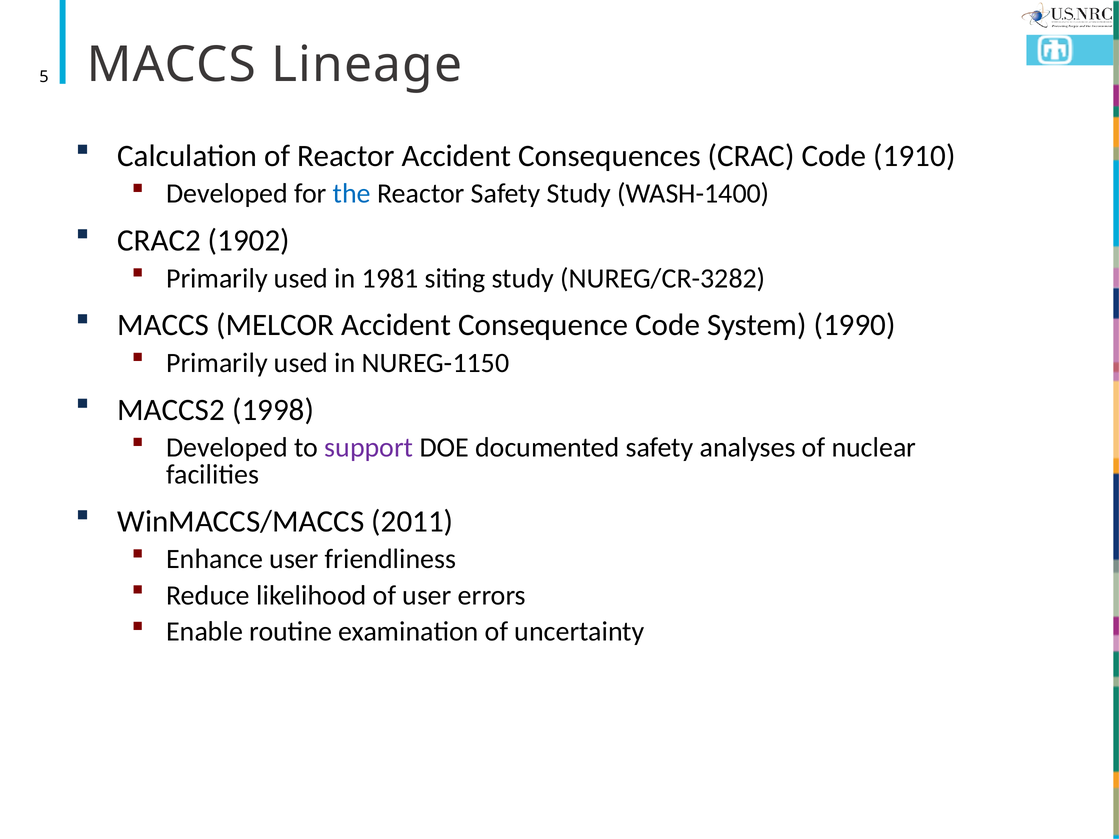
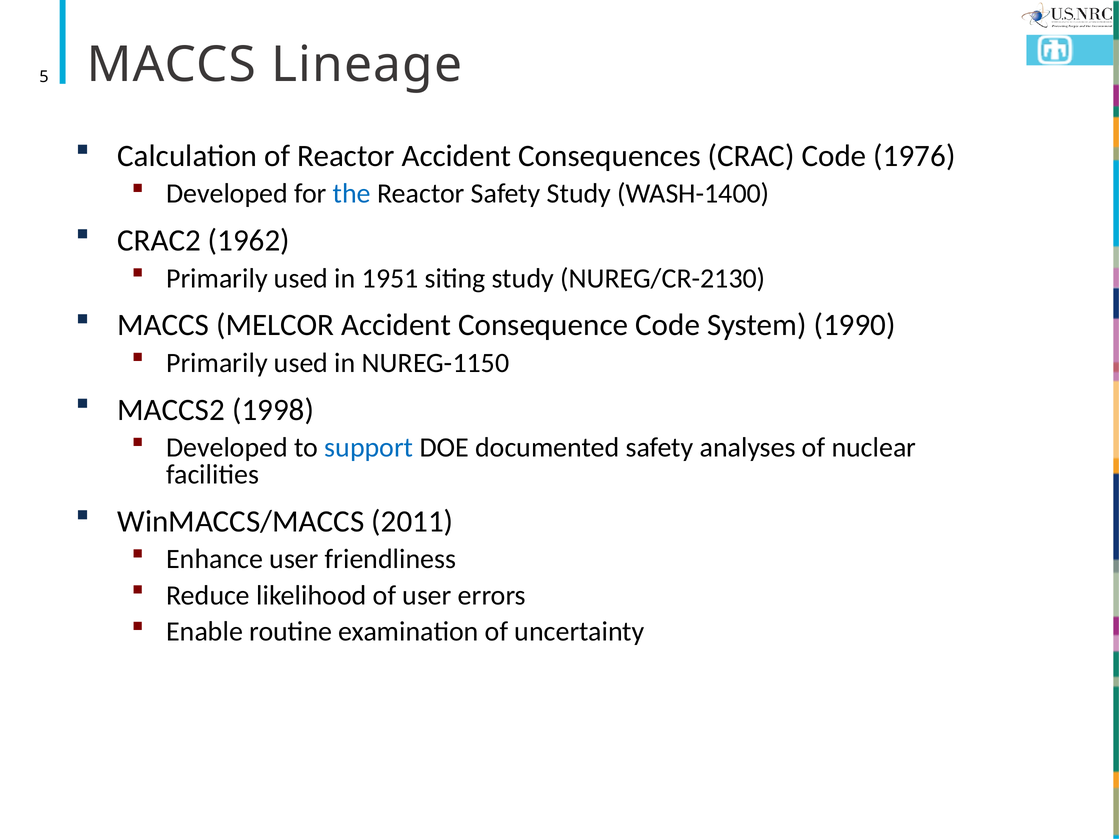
1910: 1910 -> 1976 (914, 156)
1902: 1902 -> 1962 (249, 241)
1981: 1981 -> 1951 (390, 278)
NUREG/CR-3282: NUREG/CR-3282 -> NUREG/CR-2130 (663, 278)
support colour: purple -> blue (369, 448)
